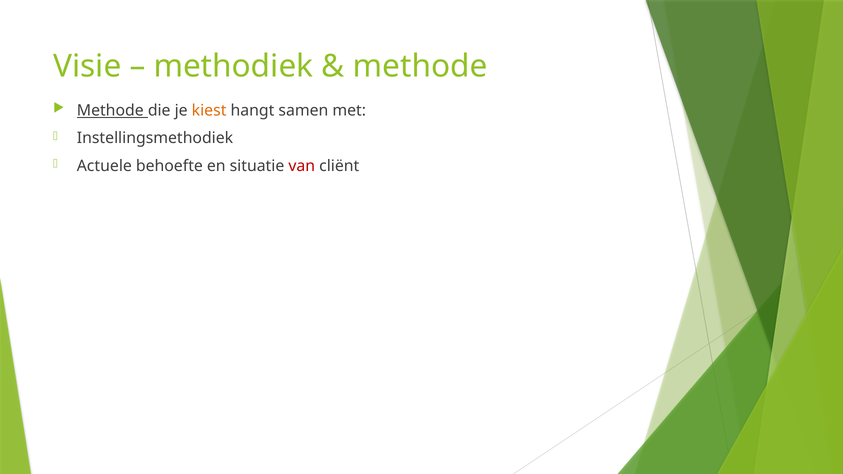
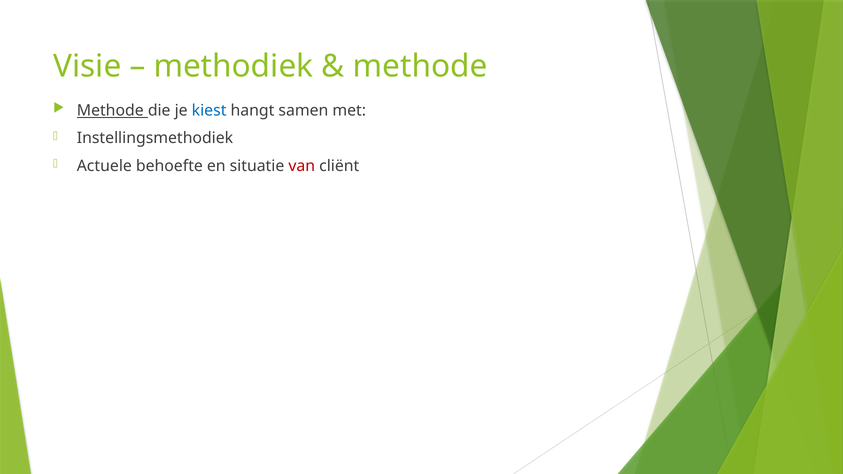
kiest colour: orange -> blue (209, 110)
